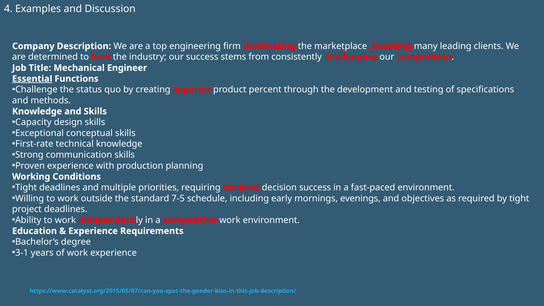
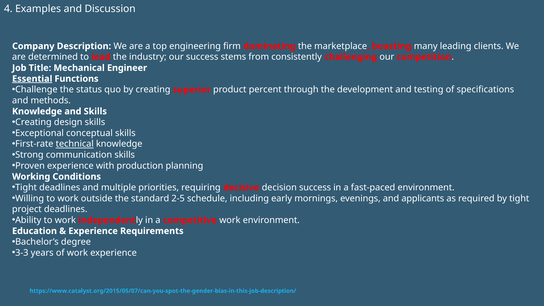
Capacity: Capacity -> Creating (33, 122)
technical underline: none -> present (75, 144)
7-5: 7-5 -> 2-5 (178, 198)
objectives: objectives -> applicants (423, 198)
3-1: 3-1 -> 3-3 (22, 253)
